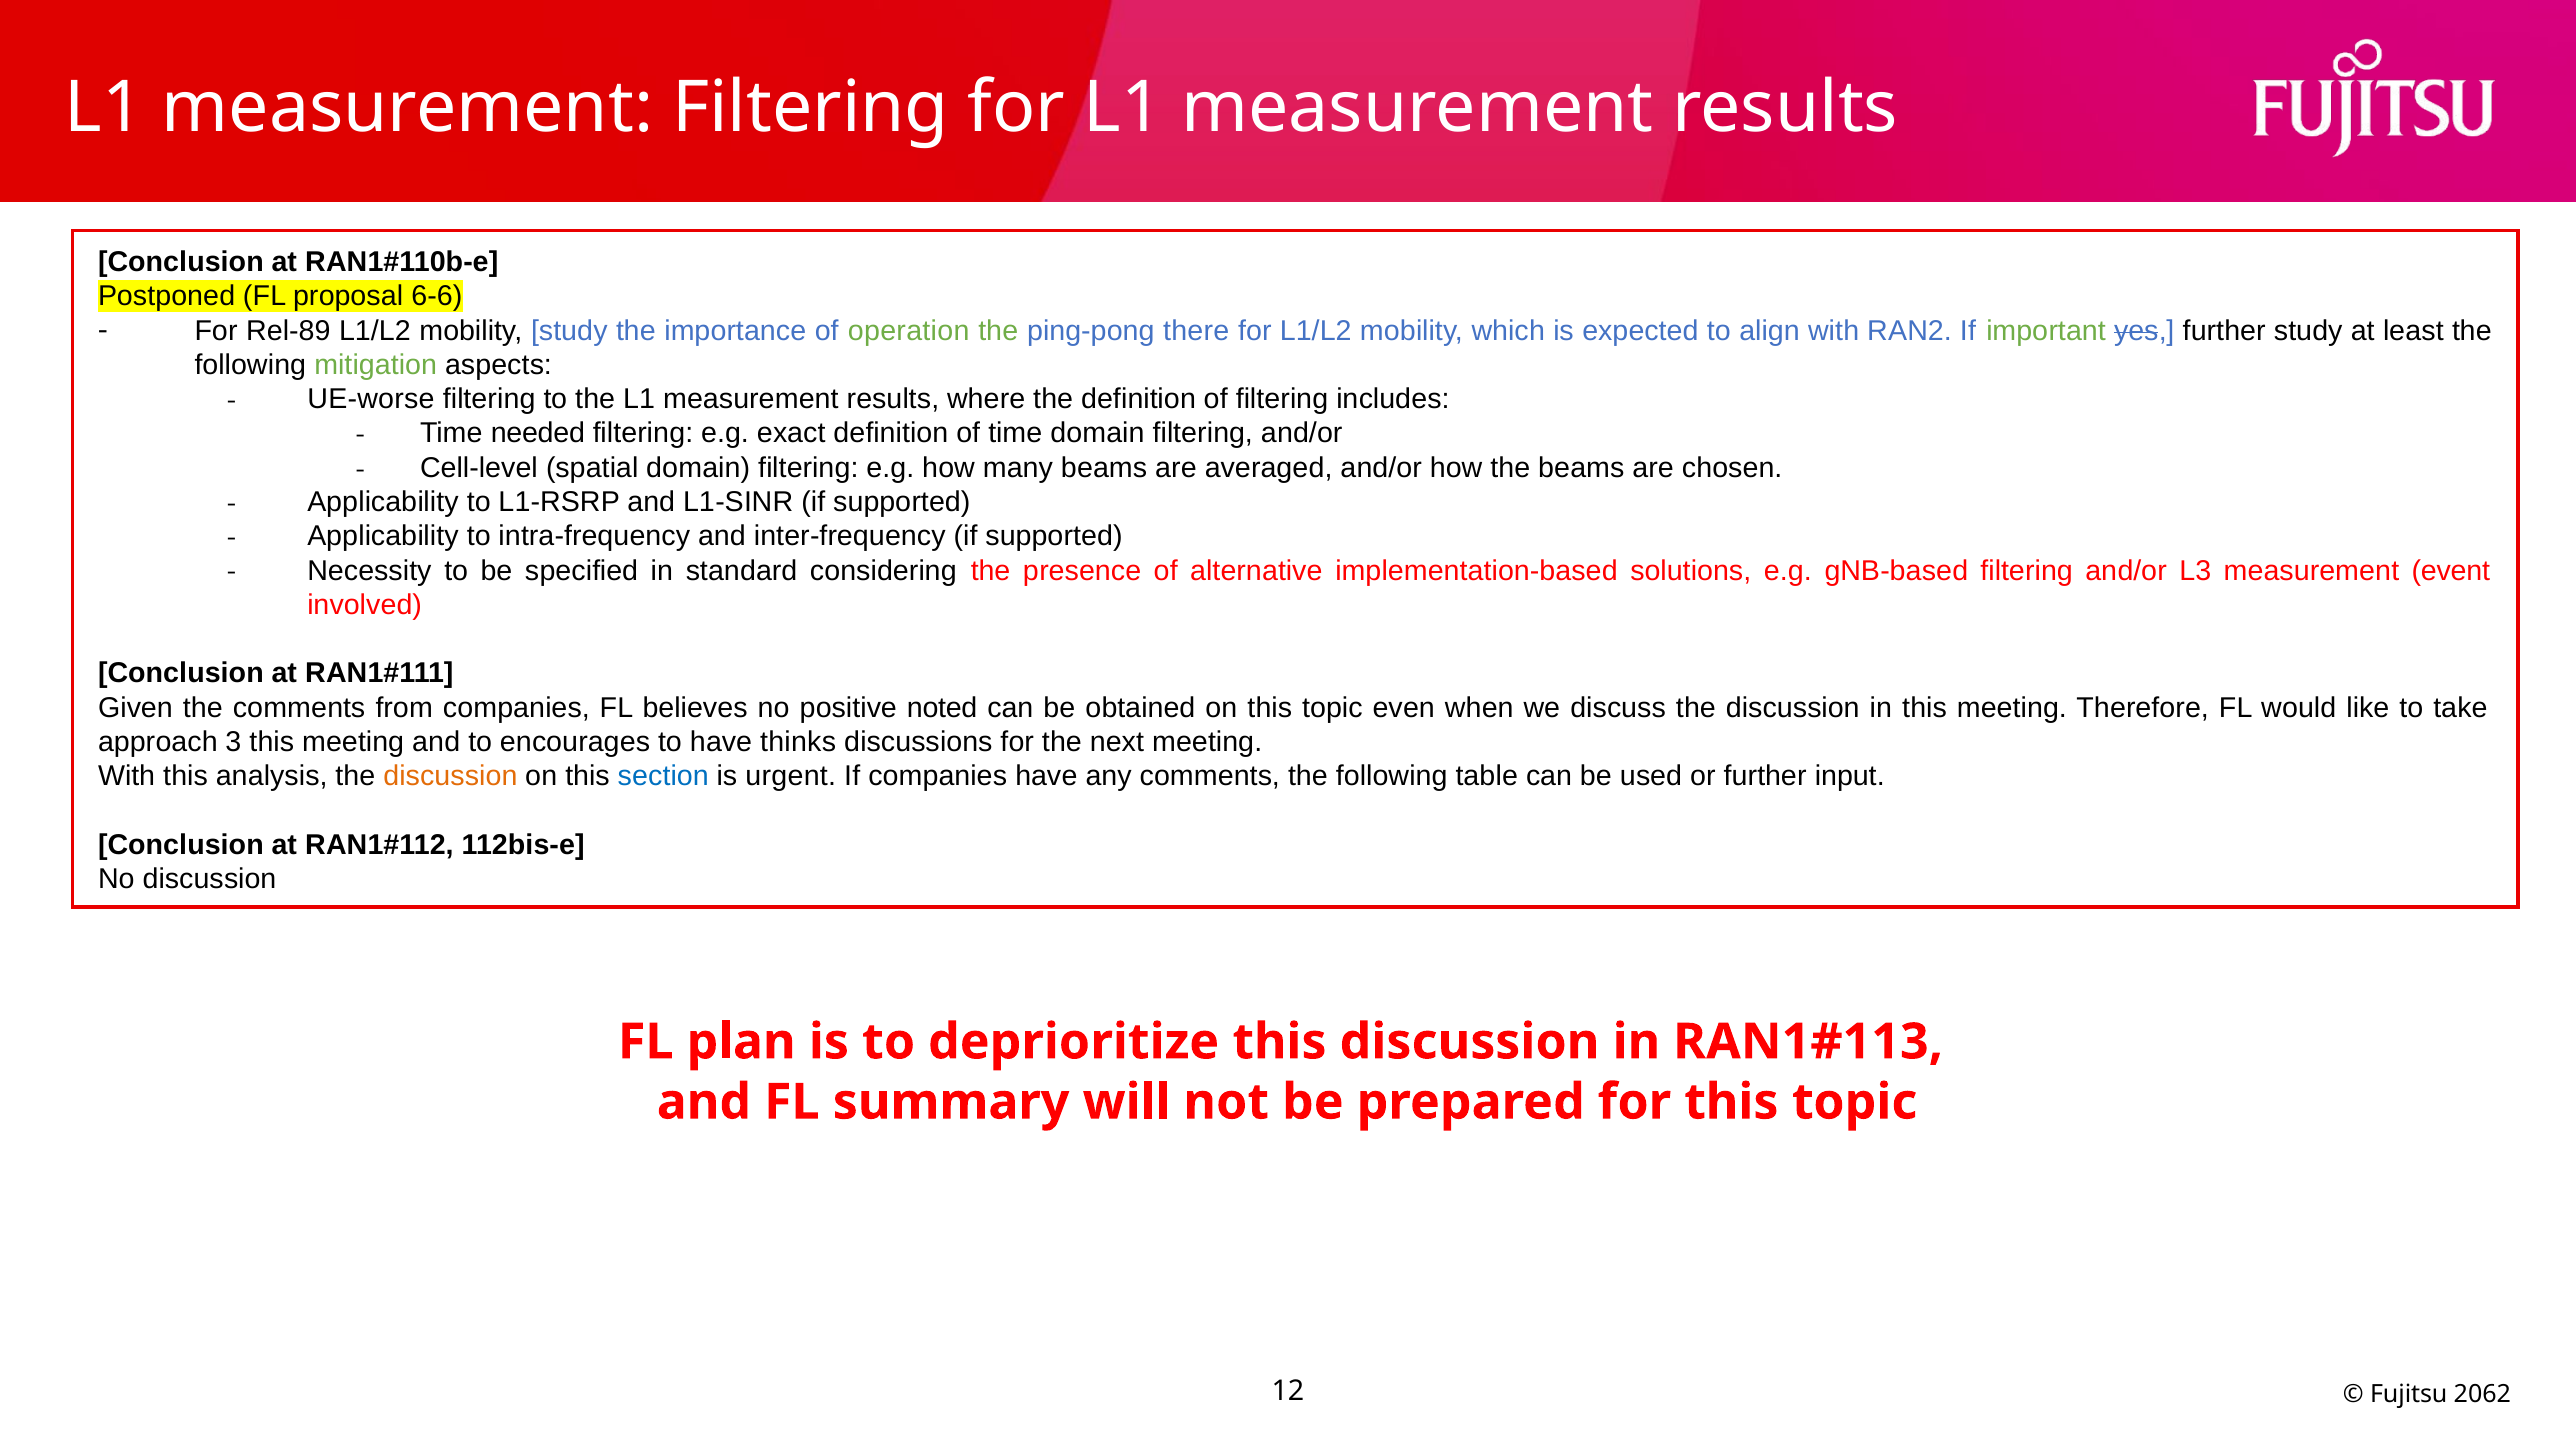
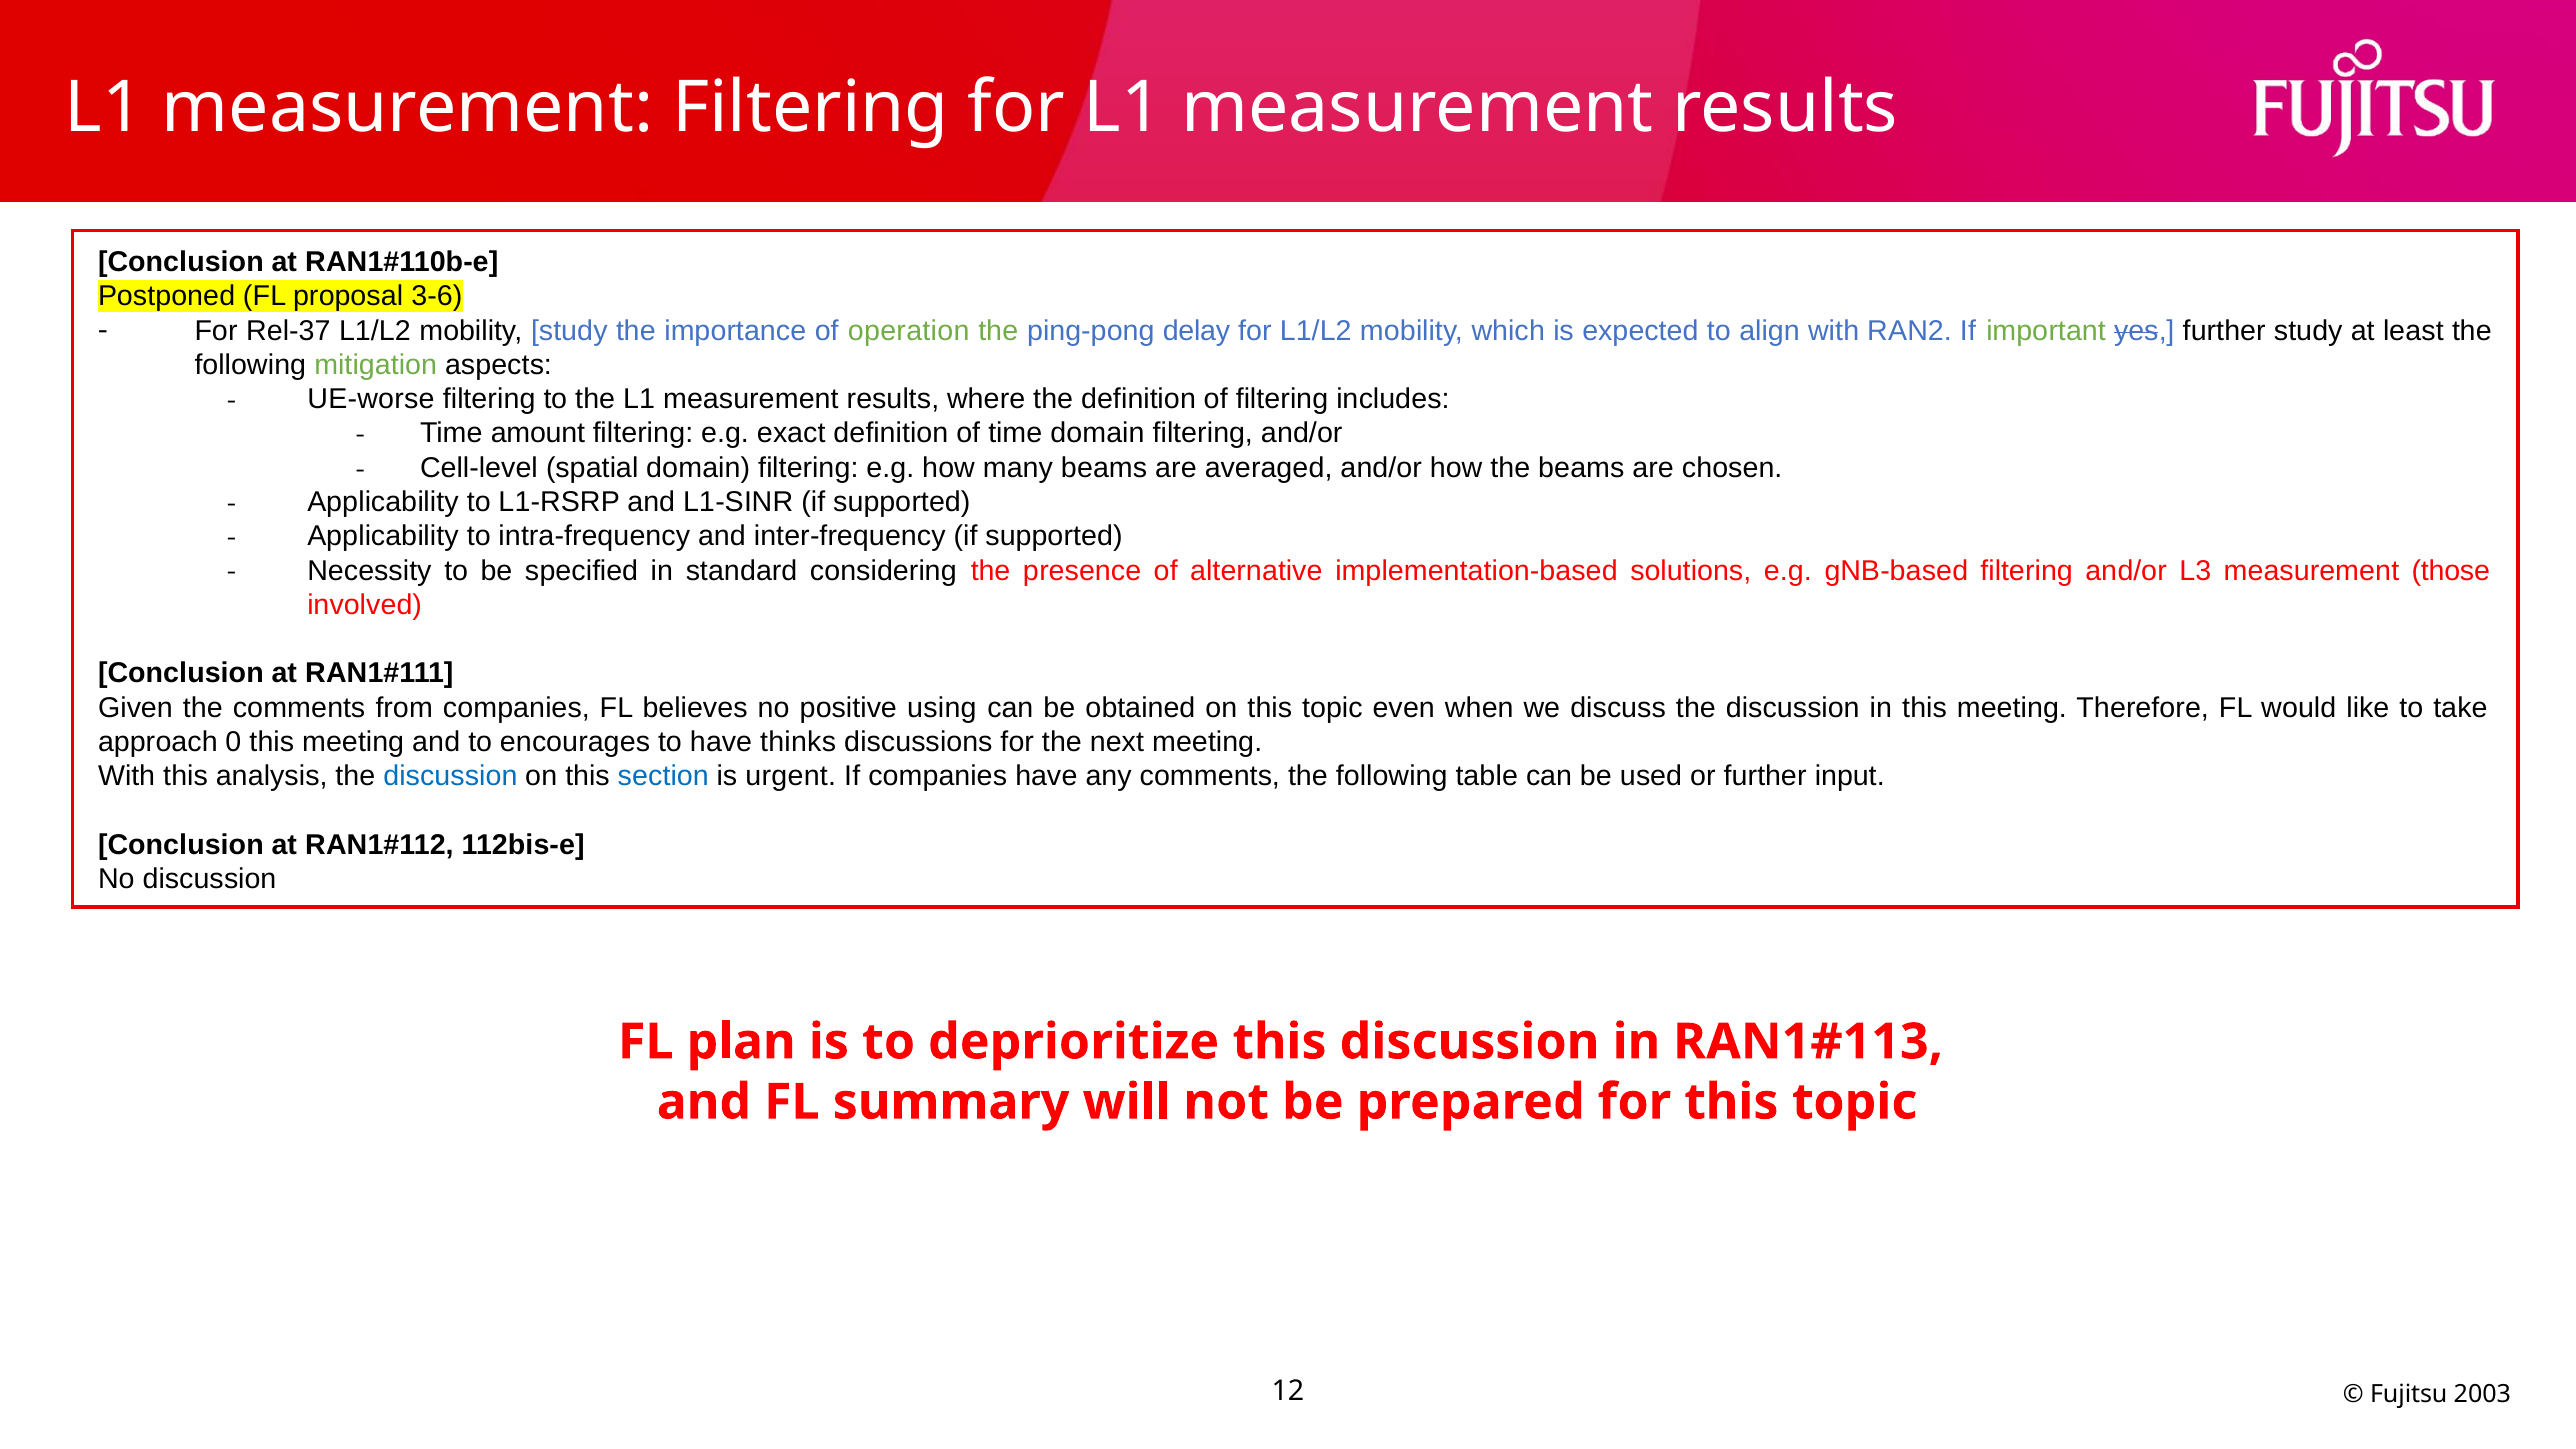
6-6: 6-6 -> 3-6 (437, 296)
Rel-89: Rel-89 -> Rel-37 (288, 331)
there: there -> delay (1196, 331)
needed: needed -> amount (538, 434)
event: event -> those (2451, 571)
noted: noted -> using (942, 708)
3: 3 -> 0 (233, 742)
discussion colour: orange -> blue (450, 776)
2062: 2062 -> 2003 (2482, 1394)
